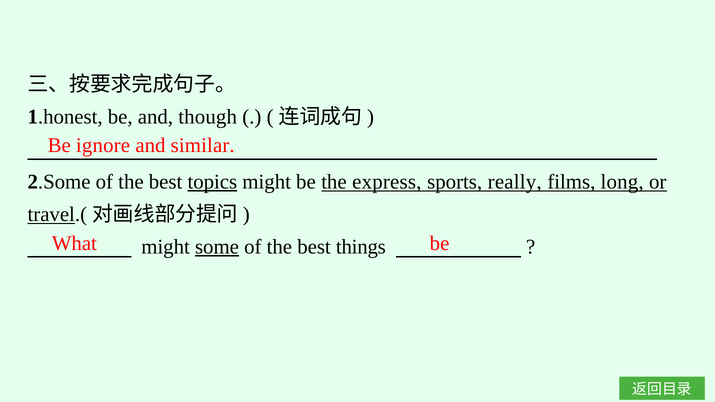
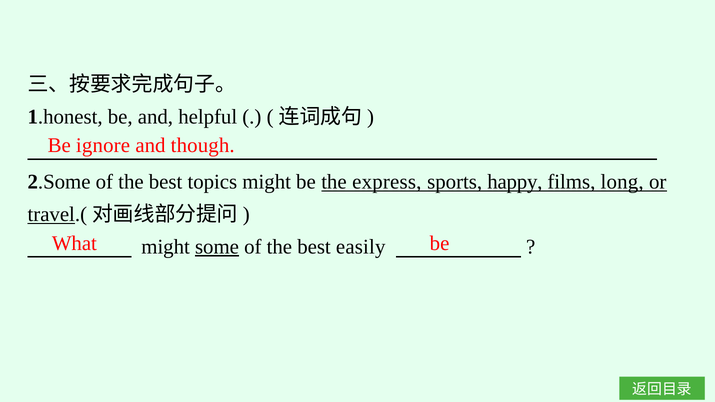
though: though -> helpful (208, 117)
similar: similar -> though (203, 145)
topics underline: present -> none (212, 182)
really: really -> happy (515, 182)
things: things -> easily (361, 247)
